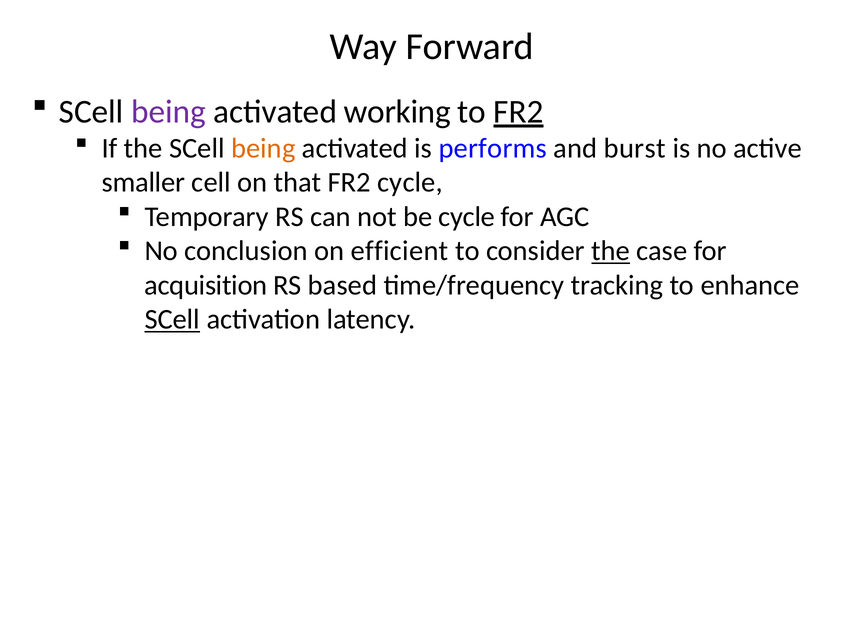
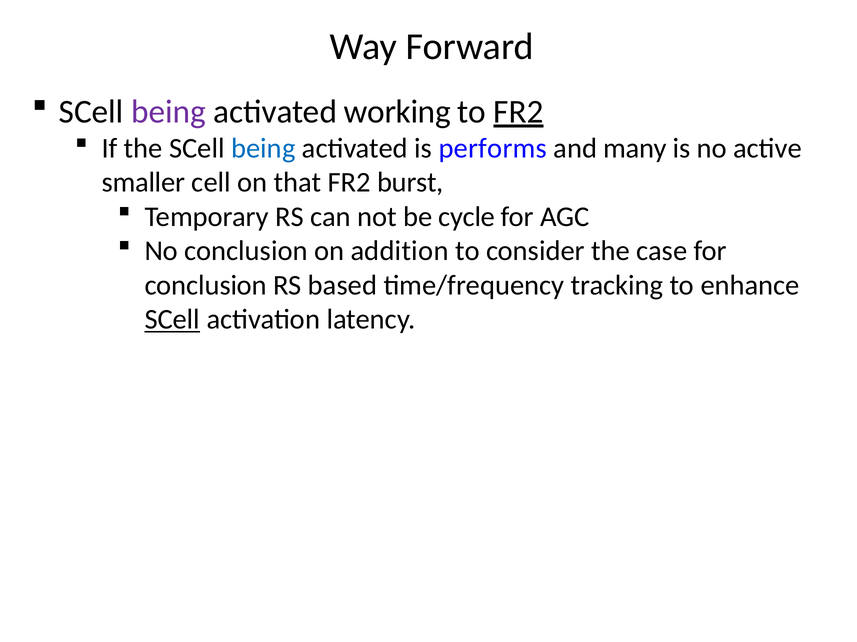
being colour: orange -> blue (263, 149)
burst: burst -> many (635, 149)
FR2 cycle: cycle -> burst (410, 183)
efficient: efficient -> addition (400, 251)
the underline: present -> none (611, 251)
acquisition: acquisition -> conclusion (206, 286)
